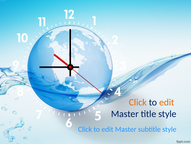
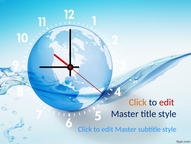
edit colour: orange -> red (167, 102)
